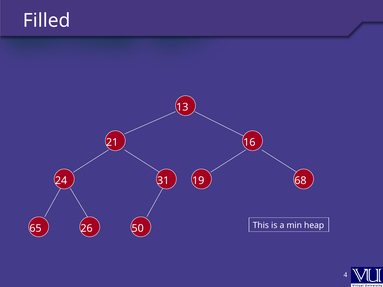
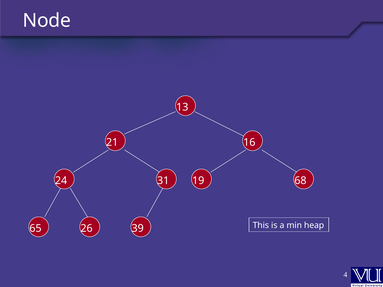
Filled: Filled -> Node (47, 20)
50: 50 -> 39 (138, 229)
